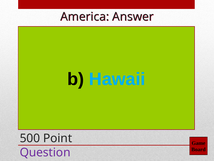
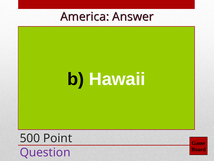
Hawaii colour: light blue -> white (117, 79)
